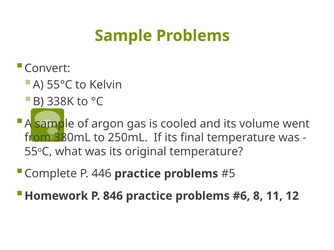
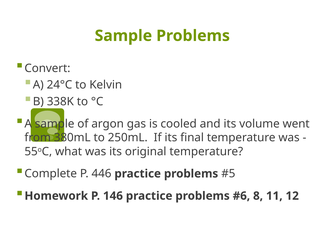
55°C: 55°C -> 24°C (59, 85)
846: 846 -> 146 (113, 196)
